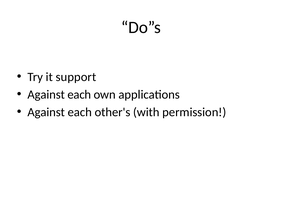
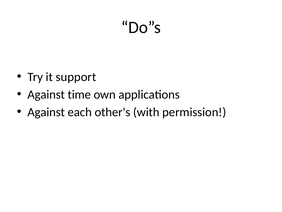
each: each -> time (79, 94)
